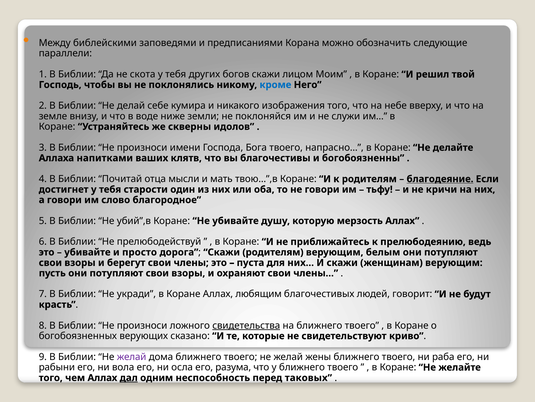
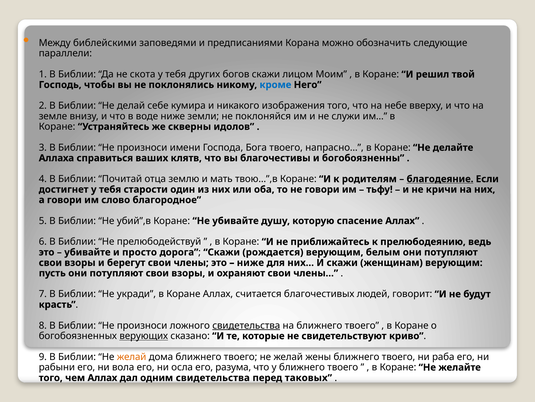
напитками: напитками -> справиться (105, 158)
мысли: мысли -> землю (184, 179)
мерзость: мерзость -> спасение (360, 220)
Скажи родителям: родителям -> рождается (273, 252)
пуста: пуста -> ниже (250, 262)
любящим: любящим -> считается (259, 294)
верующих underline: none -> present (144, 335)
желай colour: purple -> orange (132, 356)
дал underline: present -> none (129, 377)
одним неспособность: неспособность -> свидетельства (213, 377)
